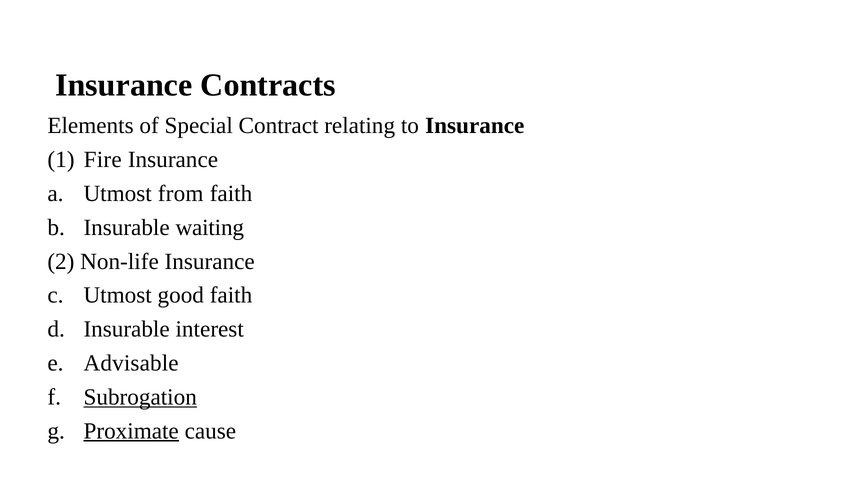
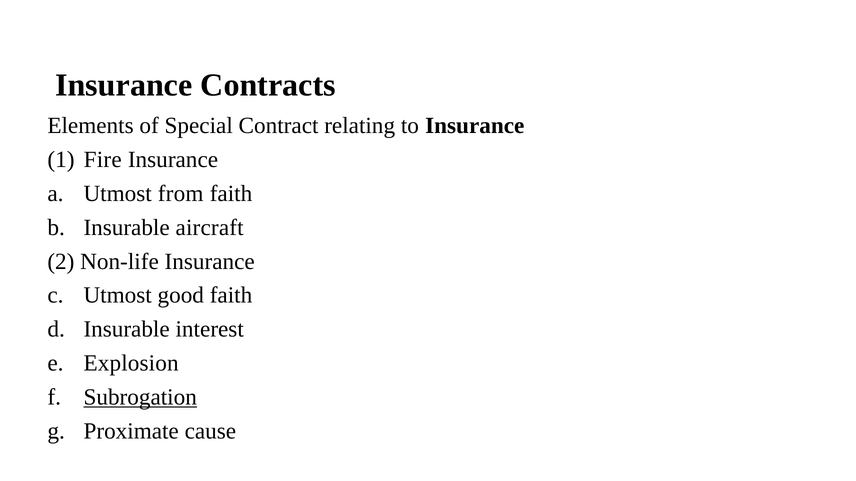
waiting: waiting -> aircraft (210, 228)
Advisable: Advisable -> Explosion (131, 363)
Proximate underline: present -> none (131, 431)
